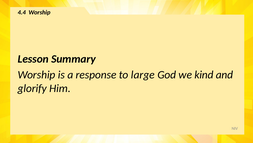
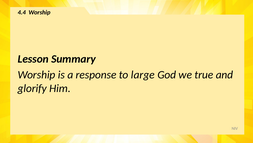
kind: kind -> true (204, 75)
